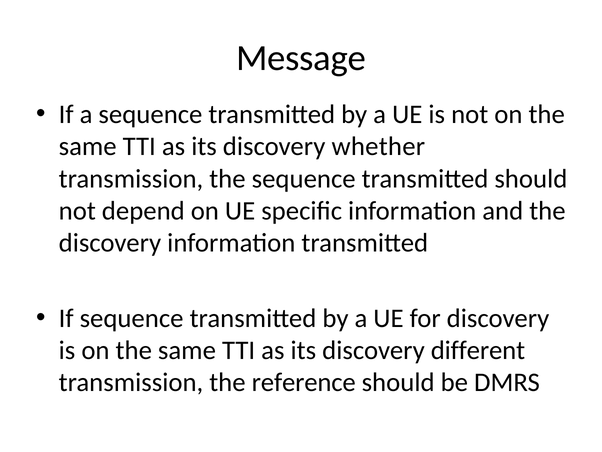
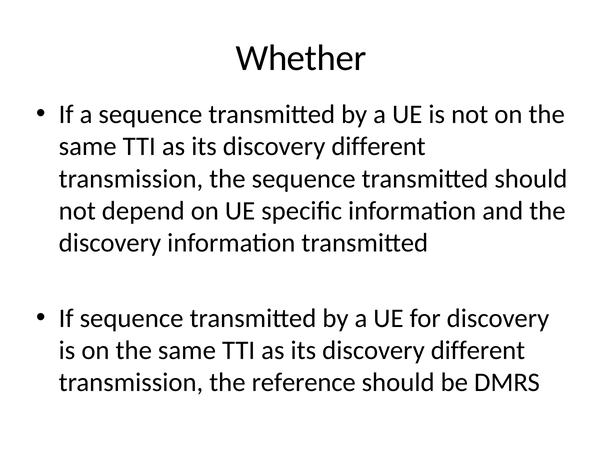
Message: Message -> Whether (301, 58)
whether: whether -> different (379, 146)
